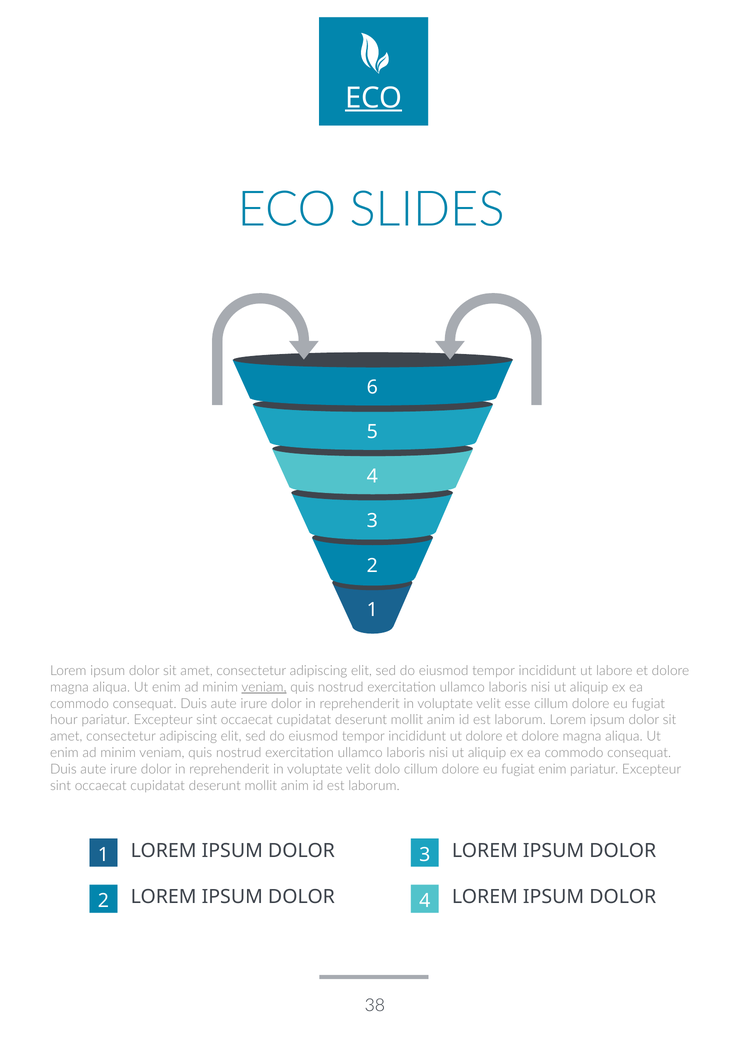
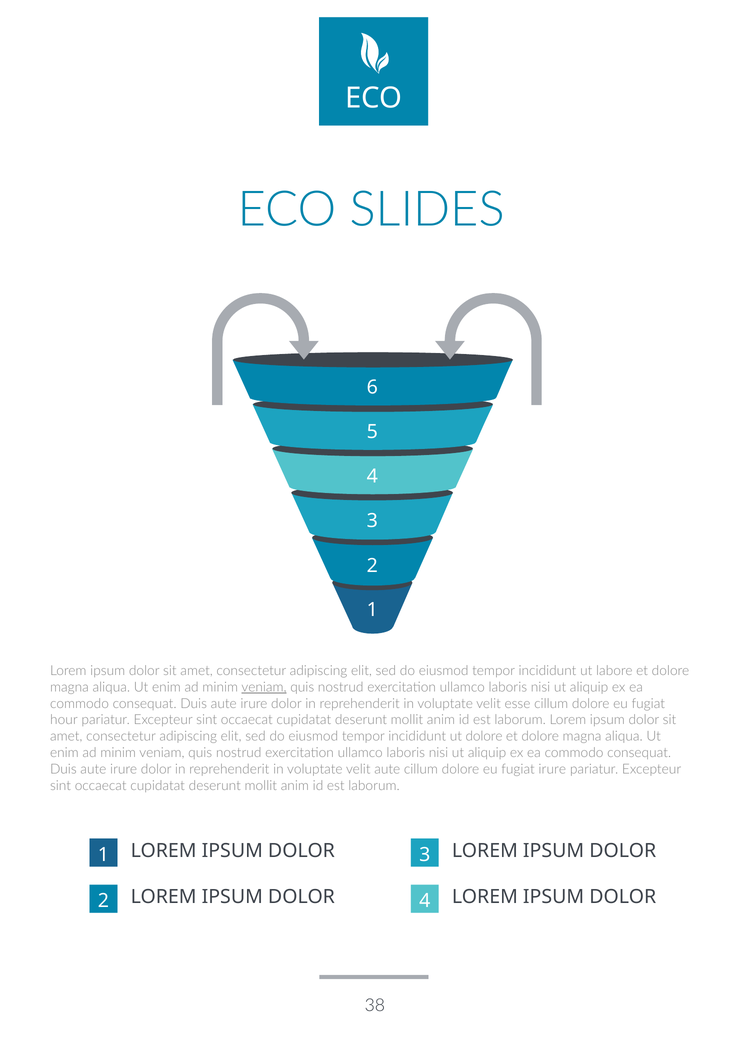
ECO underline: present -> none (374, 98)
velit dolo: dolo -> aute (387, 770)
fugiat enim: enim -> irure (552, 770)
